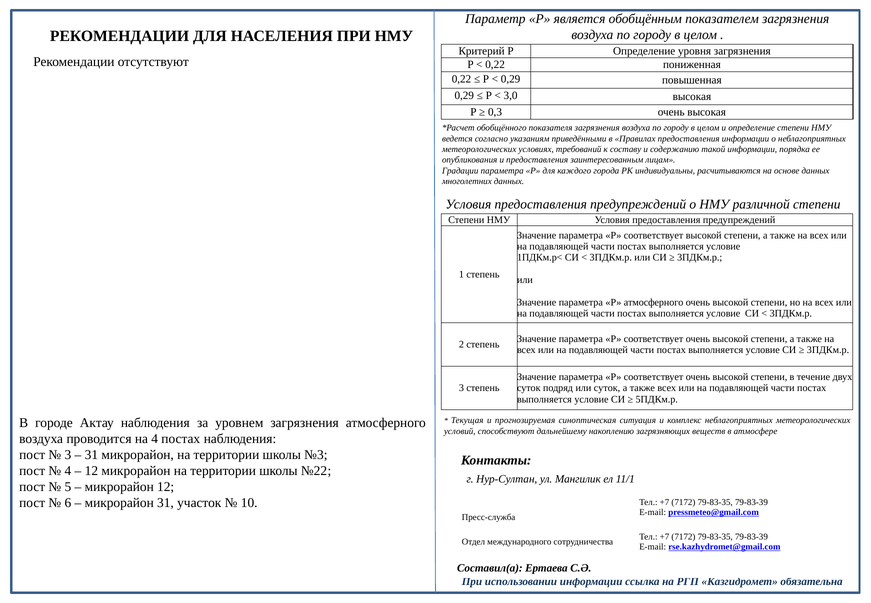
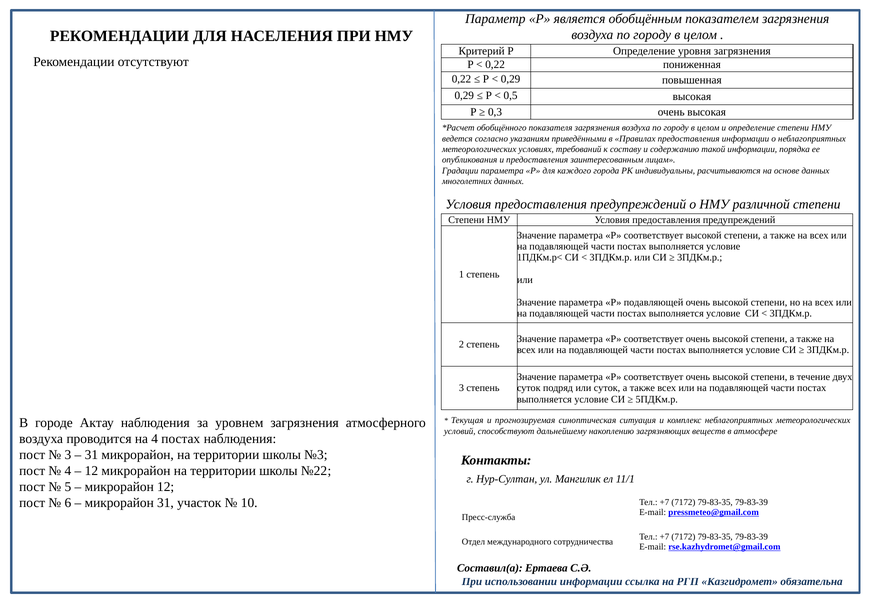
3,0: 3,0 -> 0,5 (511, 95)
Р атмосферного: атмосферного -> подавляющей (654, 302)
